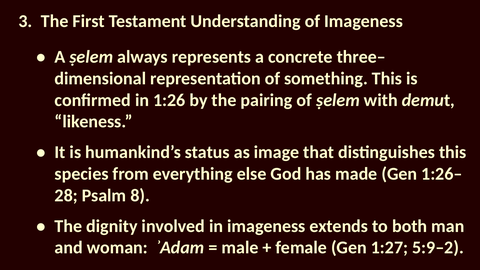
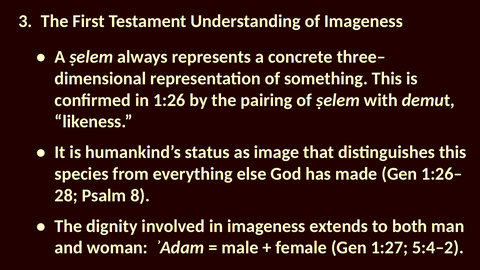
5:9–2: 5:9–2 -> 5:4–2 (438, 248)
